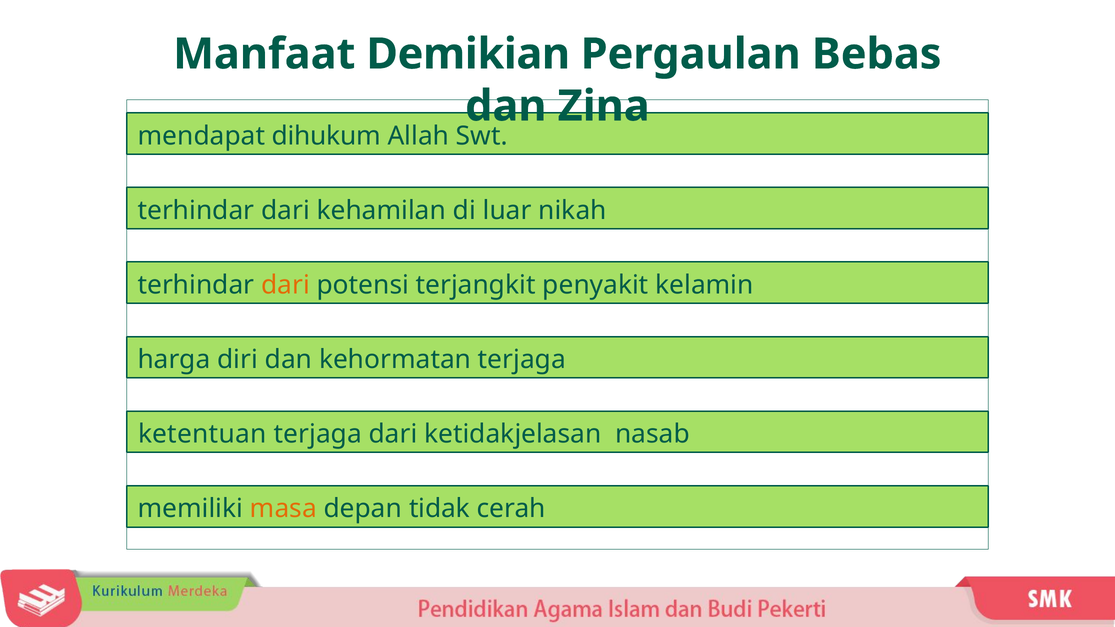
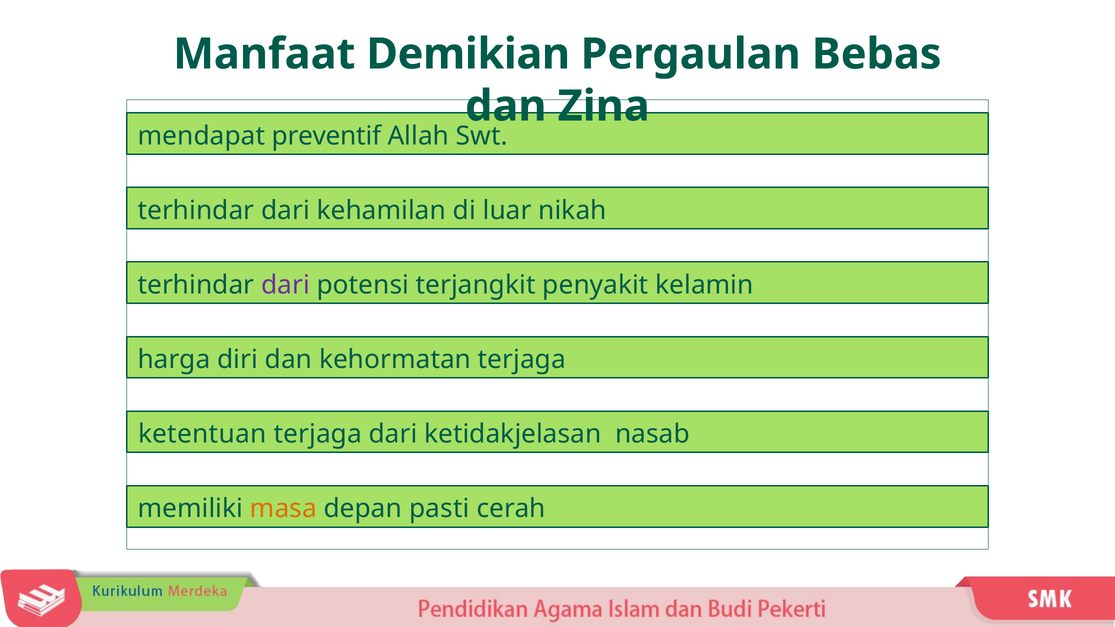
dihukum: dihukum -> preventif (326, 136)
dari colour: orange -> purple (285, 285)
tidak: tidak -> pasti (439, 509)
